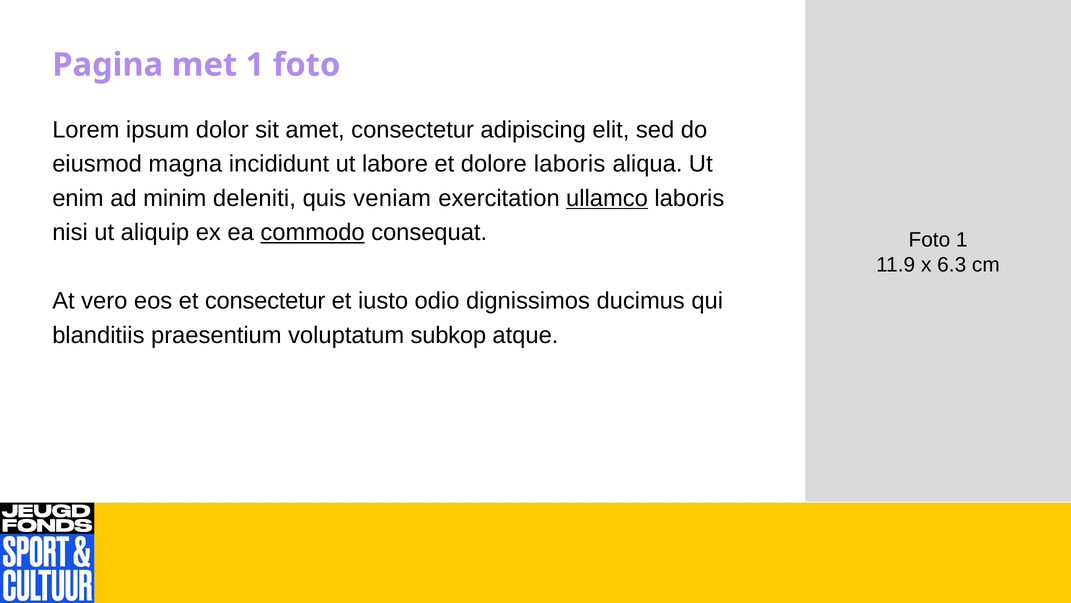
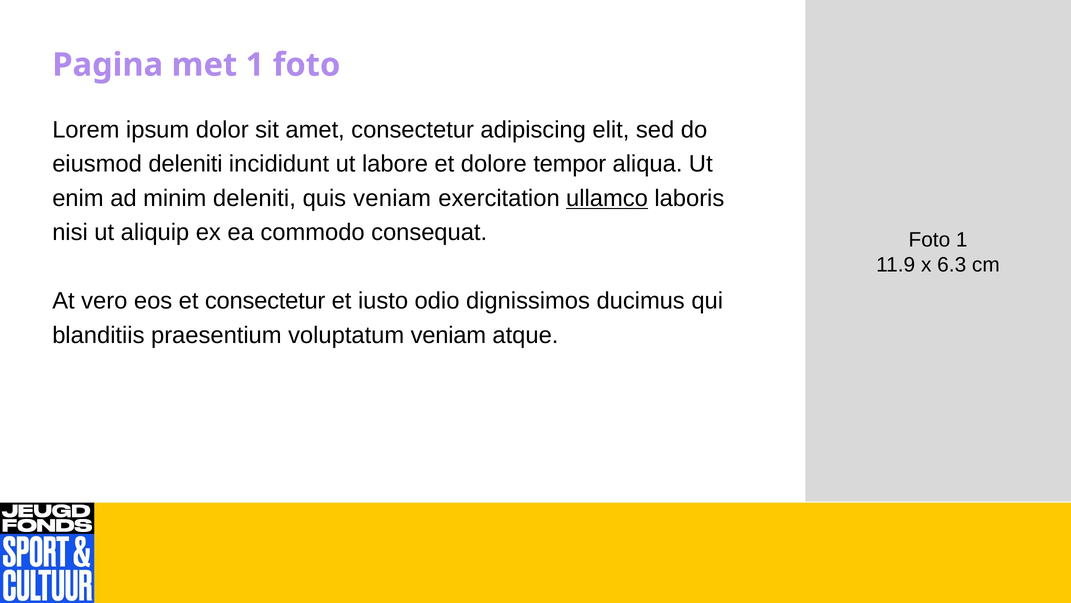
eiusmod magna: magna -> deleniti (185, 164)
dolore laboris: laboris -> tempor (570, 164)
commodo underline: present -> none (313, 233)
voluptatum subkop: subkop -> veniam (448, 335)
